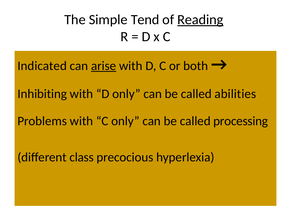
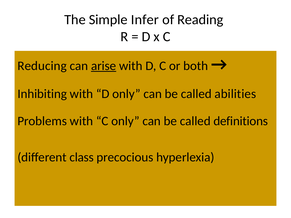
Tend: Tend -> Infer (145, 20)
Reading underline: present -> none (200, 20)
Indicated: Indicated -> Reducing (42, 66)
processing: processing -> definitions (241, 121)
